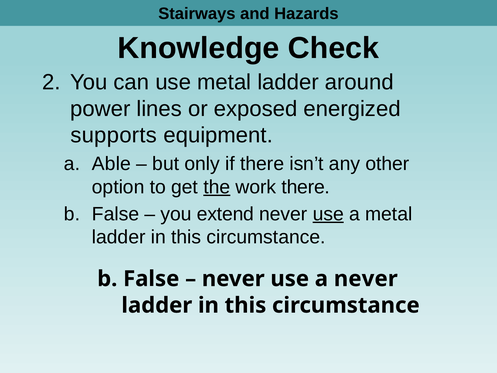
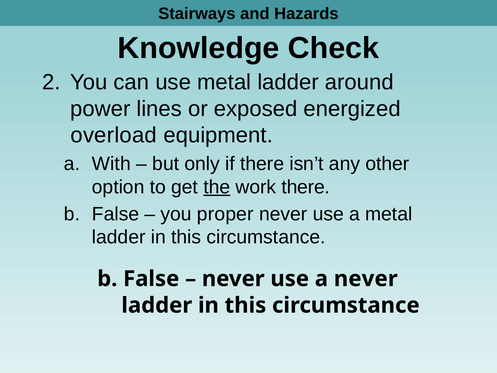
supports: supports -> overload (114, 135)
Able: Able -> With (111, 164)
extend: extend -> proper (225, 214)
use underline: present -> none (328, 214)
